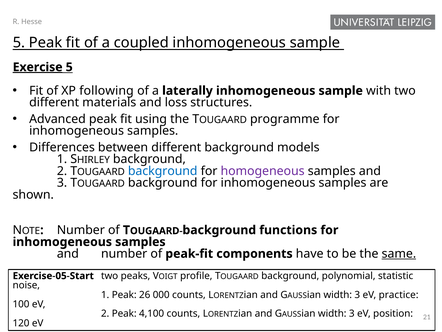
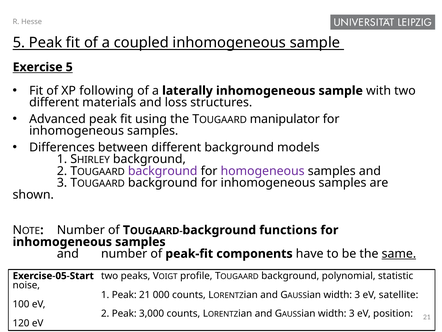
Exercise underline: present -> none (38, 67)
programme: programme -> manipulator (285, 119)
background colour: blue -> purple (163, 171)
Peak 26: 26 -> 21 (145, 294)
practice: practice -> satellite (399, 294)
4,100: 4,100 -> 3,000 (152, 313)
